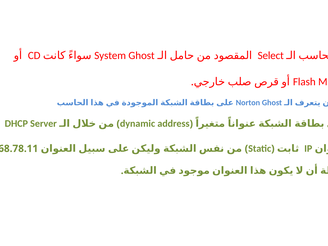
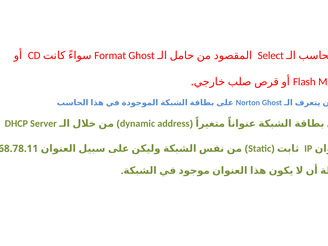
System: System -> Format (110, 55)
